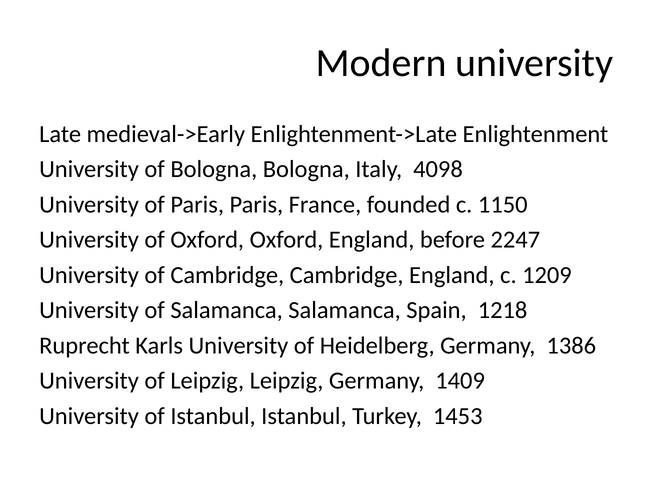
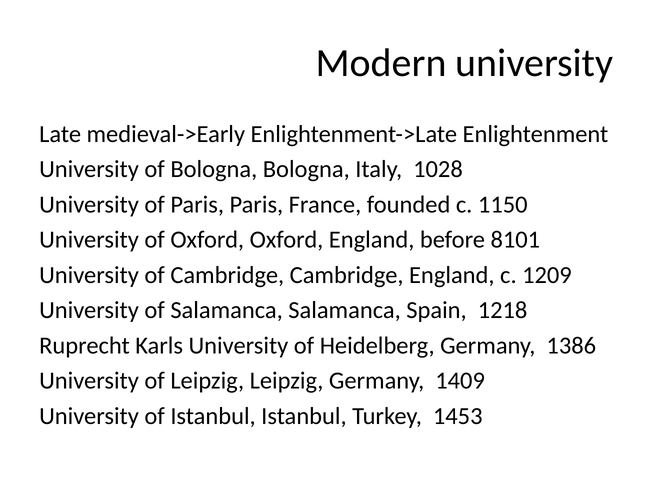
4098: 4098 -> 1028 (438, 169)
2247: 2247 -> 8101 (515, 240)
